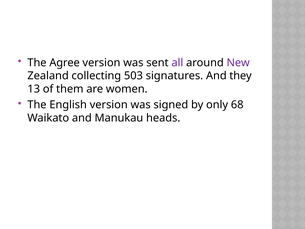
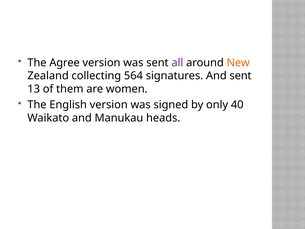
New colour: purple -> orange (238, 63)
503: 503 -> 564 (133, 76)
And they: they -> sent (241, 76)
68: 68 -> 40 (237, 105)
